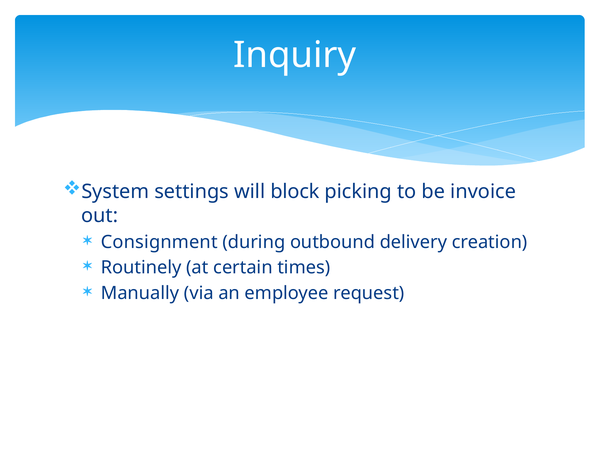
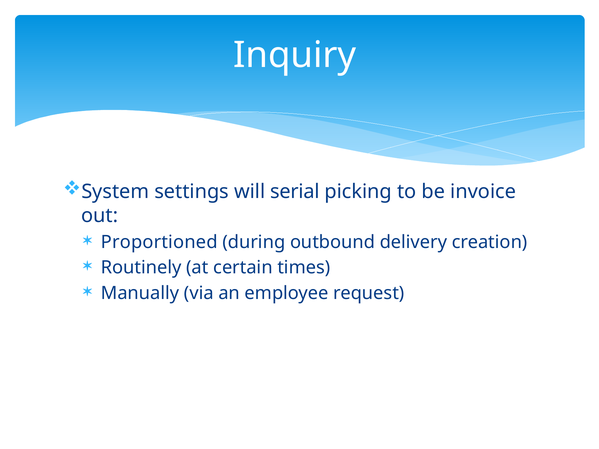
block: block -> serial (295, 192)
Consignment: Consignment -> Proportioned (159, 242)
